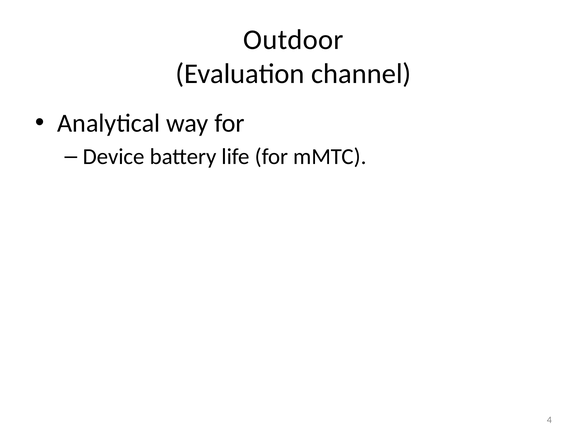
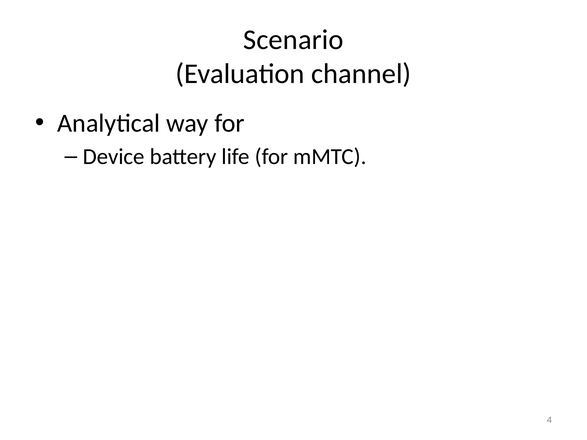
Outdoor: Outdoor -> Scenario (293, 40)
